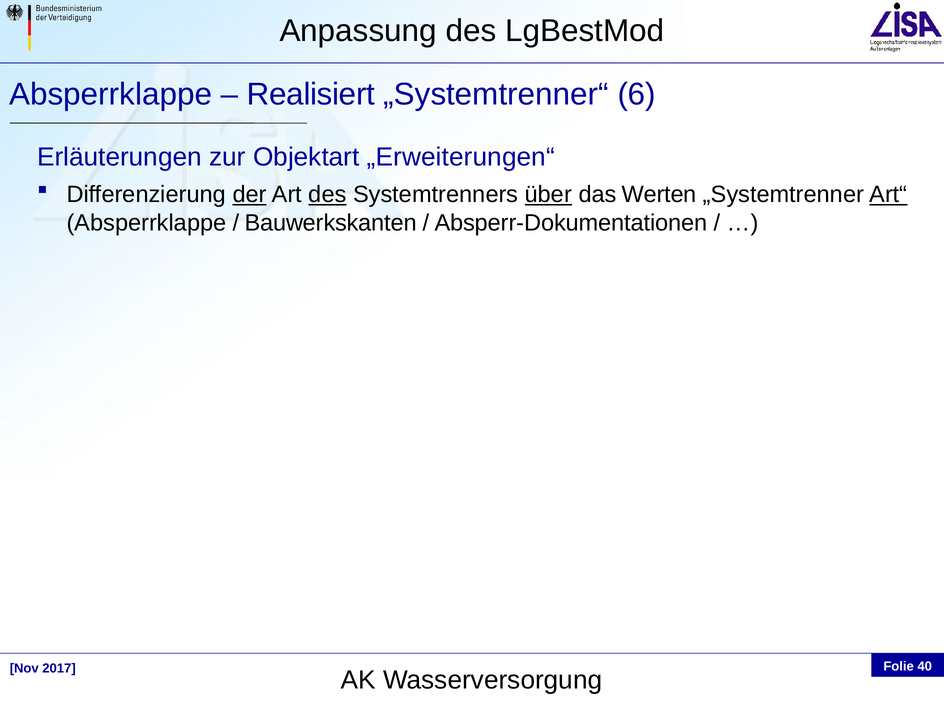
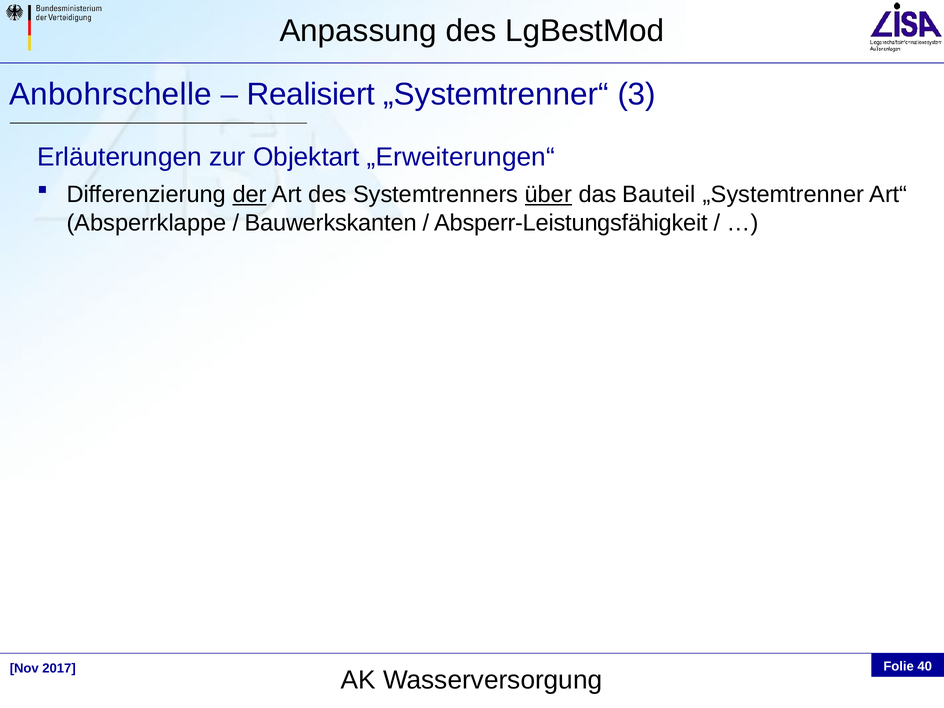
Absperrklappe: Absperrklappe -> Anbohrschelle (111, 94)
6: 6 -> 3 (637, 94)
des underline: present -> none (328, 195)
Werten: Werten -> Bauteil (659, 195)
Art“ underline: present -> none (888, 195)
Absperr-Dokumentationen: Absperr-Dokumentationen -> Absperr-Leistungsfähigkeit (571, 223)
